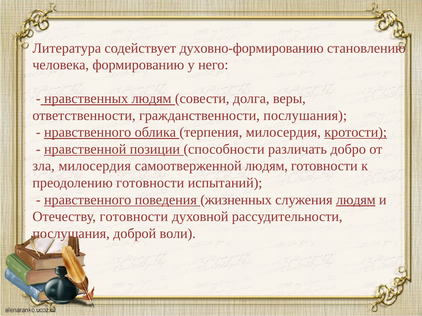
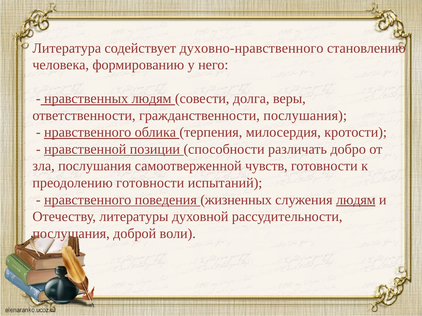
духовно-формированию: духовно-формированию -> духовно-нравственного (252, 48)
кротости underline: present -> none (356, 133)
зла милосердия: милосердия -> послушания (95, 166)
самоотверженной людям: людям -> чувств (266, 166)
Отечеству готовности: готовности -> литературы (134, 217)
